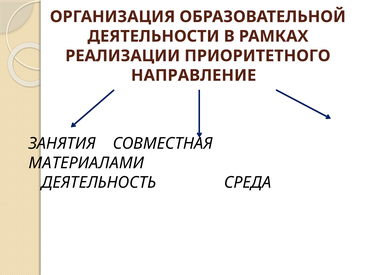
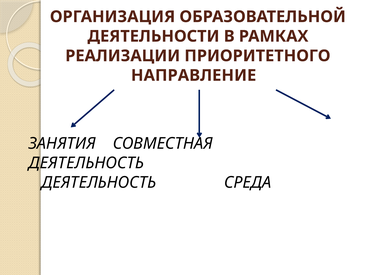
МАТЕРИАЛАМИ: МАТЕРИАЛАМИ -> ДЕЯТЕЛЬНОСТЬ (86, 163)
